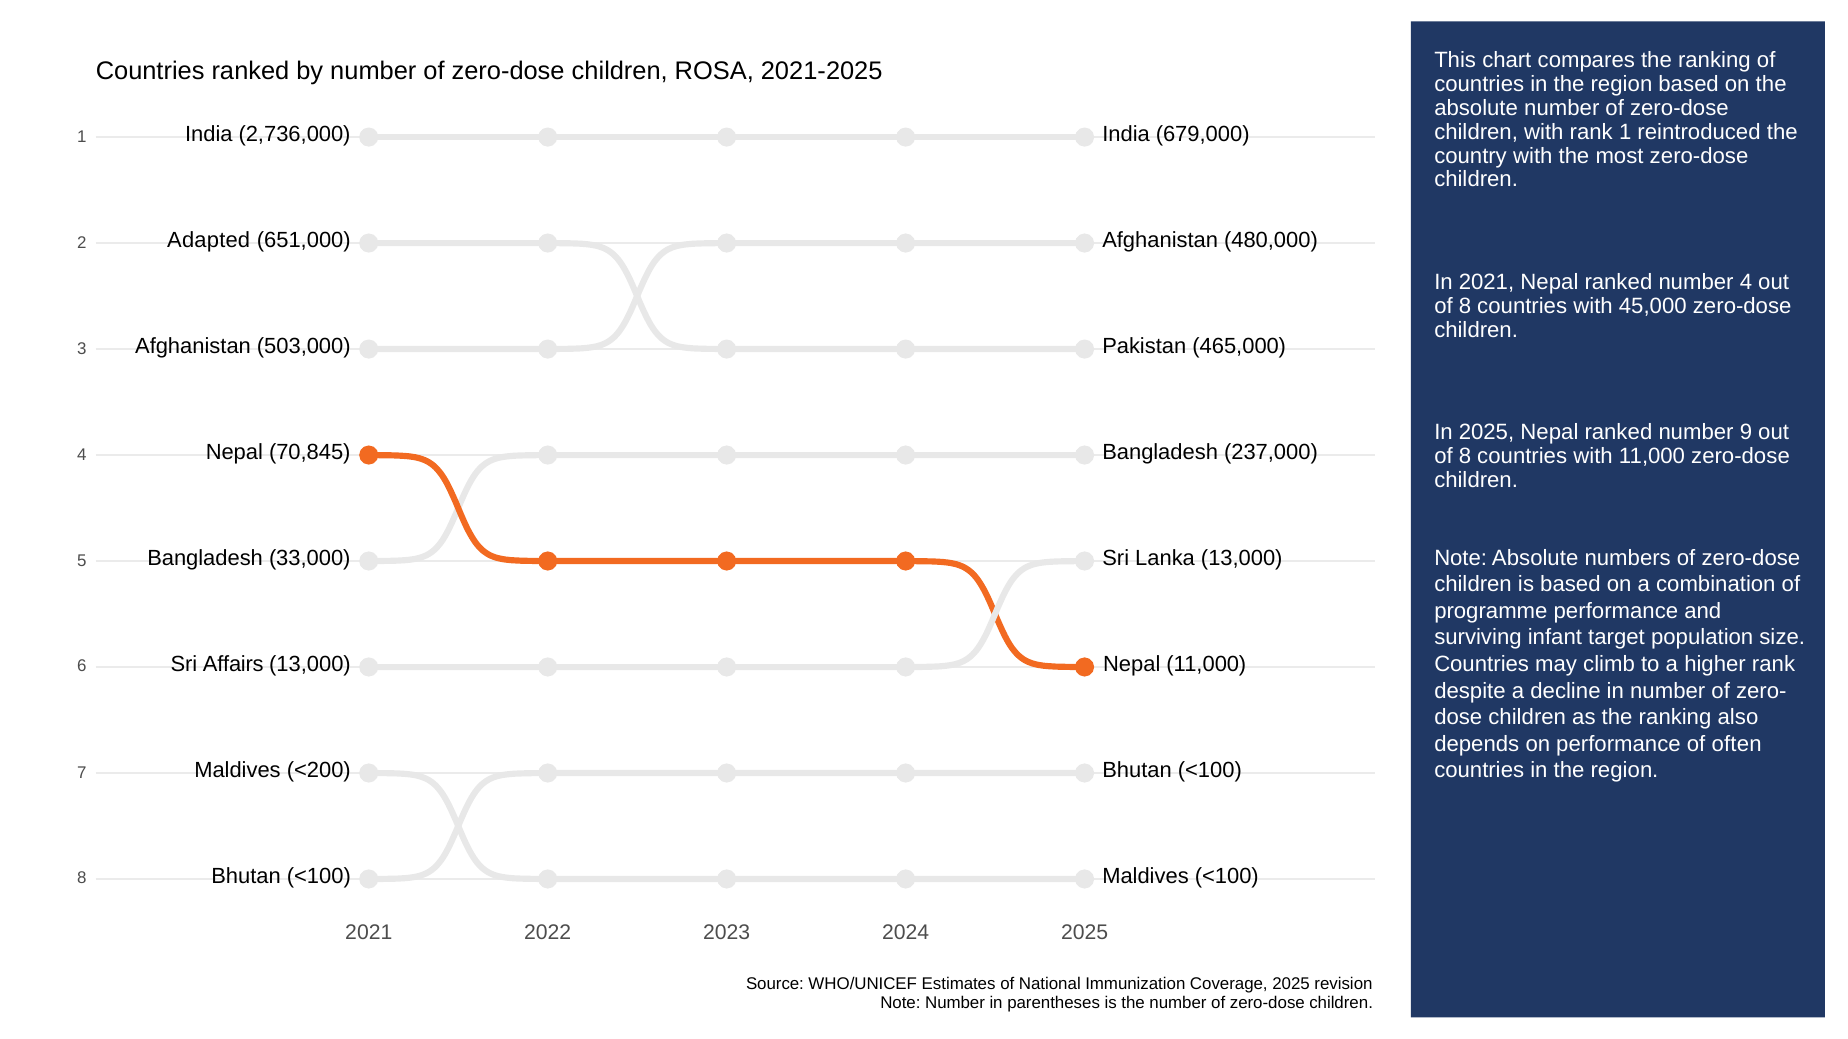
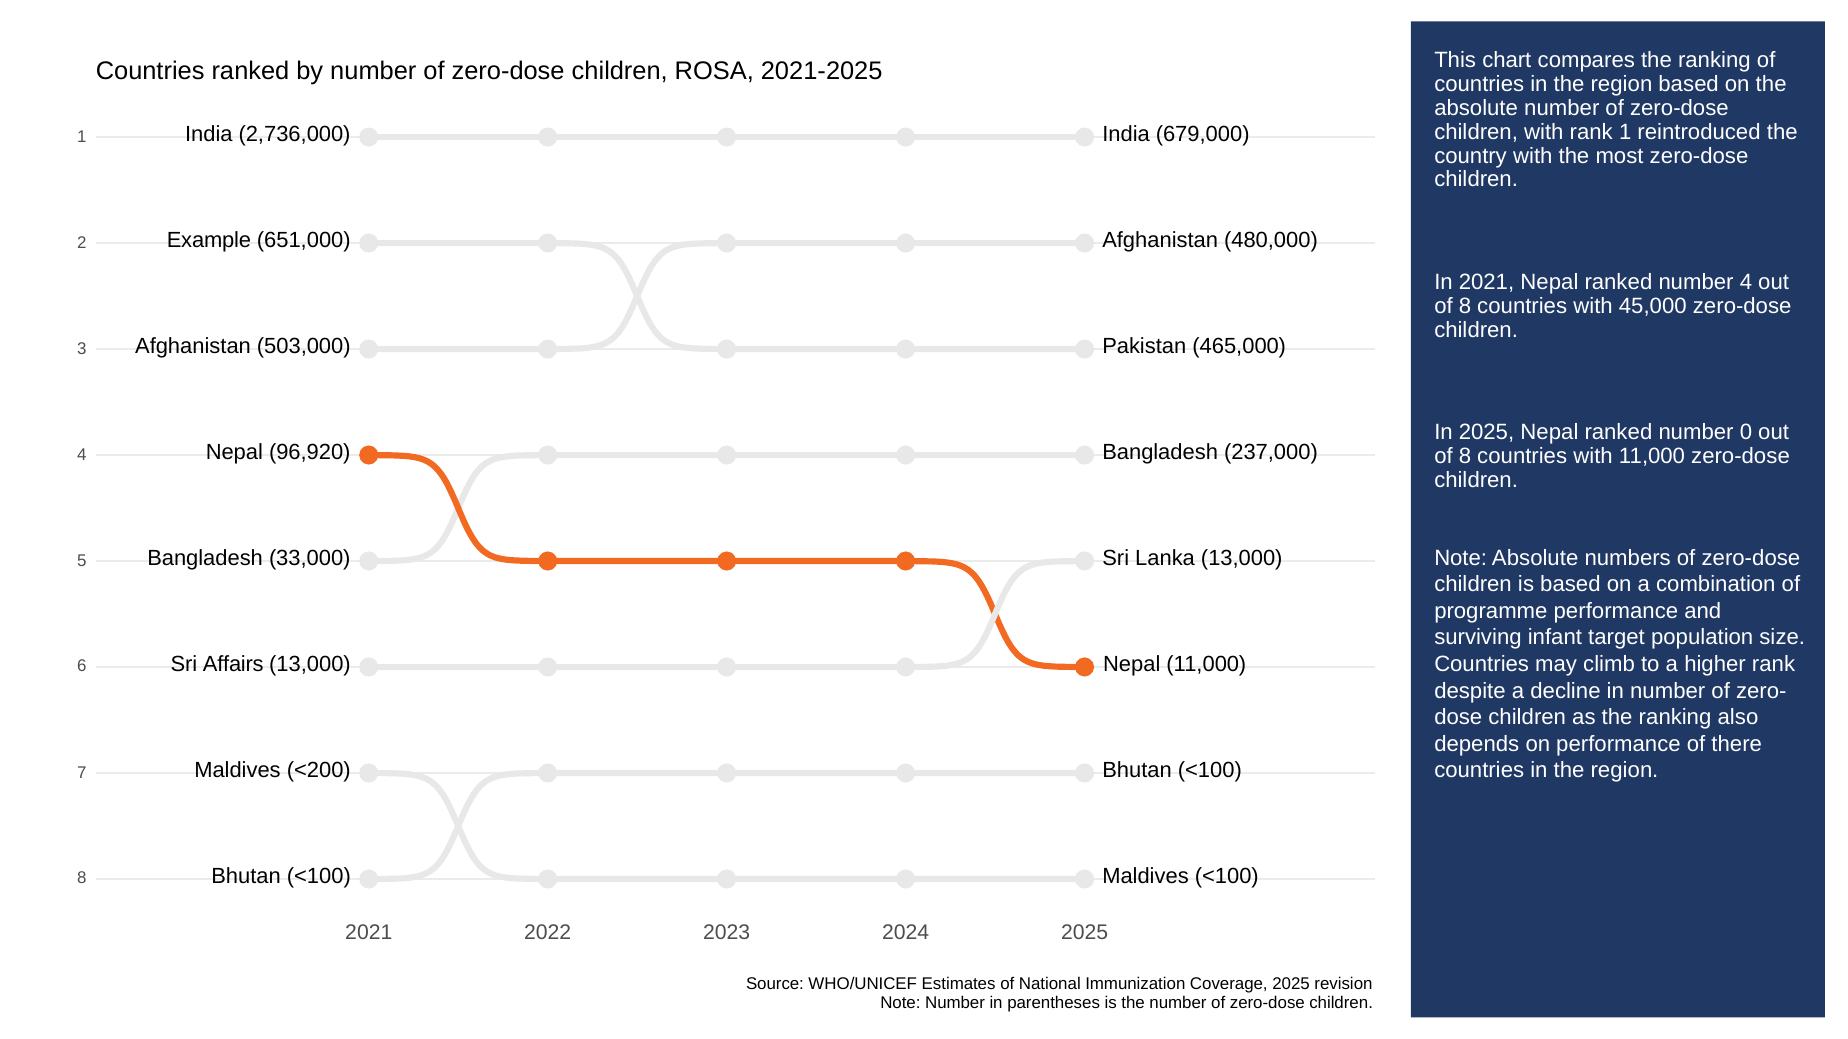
Adapted: Adapted -> Example (209, 240)
9: 9 -> 0 (1746, 432)
70,845: 70,845 -> 96,920 (310, 452)
often: often -> there (1737, 744)
